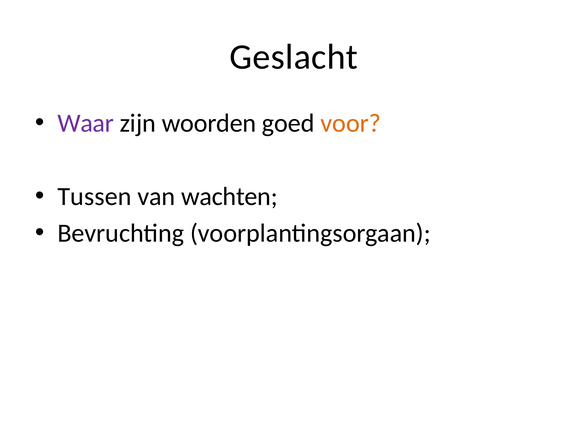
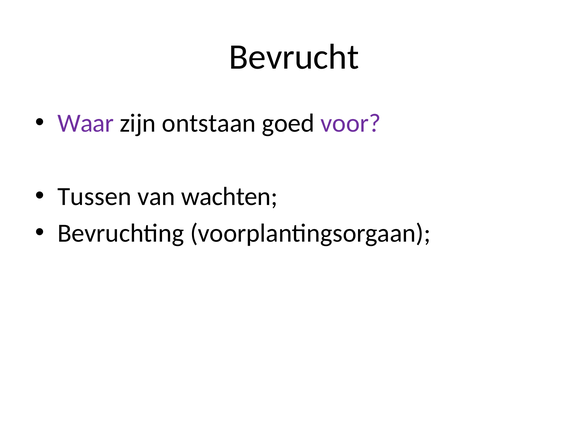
Geslacht: Geslacht -> Bevrucht (294, 57)
woorden: woorden -> ontstaan (209, 123)
voor colour: orange -> purple (351, 123)
